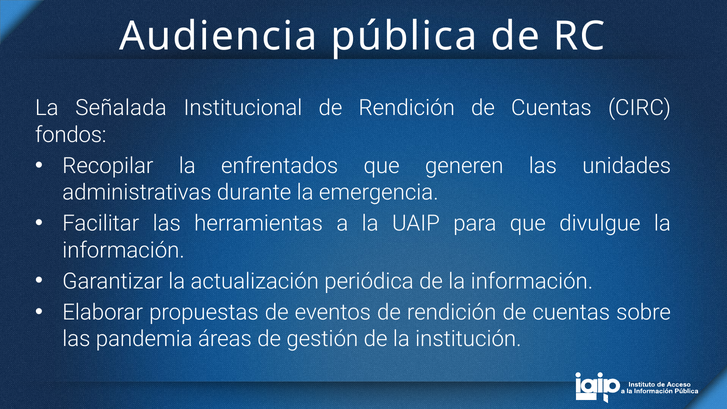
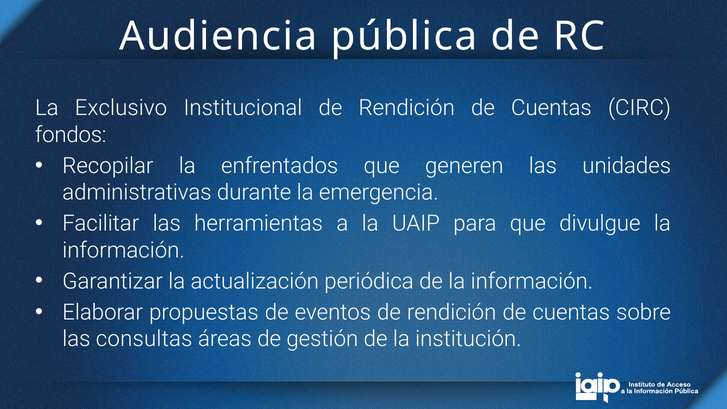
Señalada: Señalada -> Exclusivo (121, 108)
pandemia: pandemia -> consultas (144, 339)
